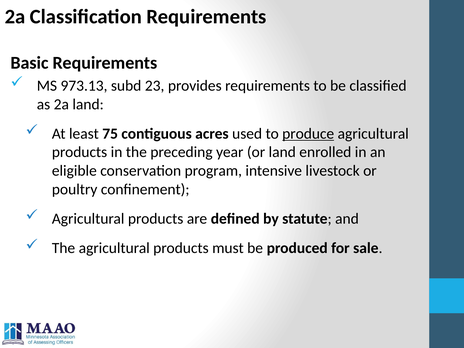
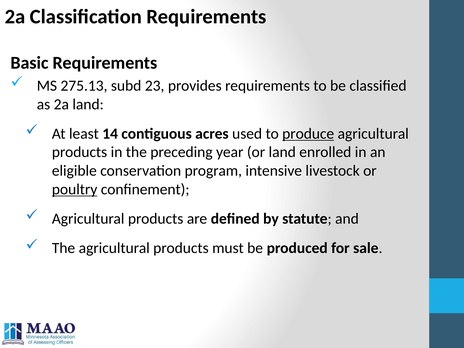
973.13: 973.13 -> 275.13 (84, 86)
75: 75 -> 14 (110, 134)
poultry underline: none -> present (75, 189)
